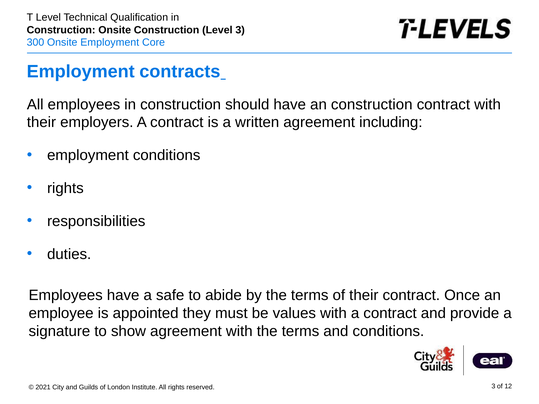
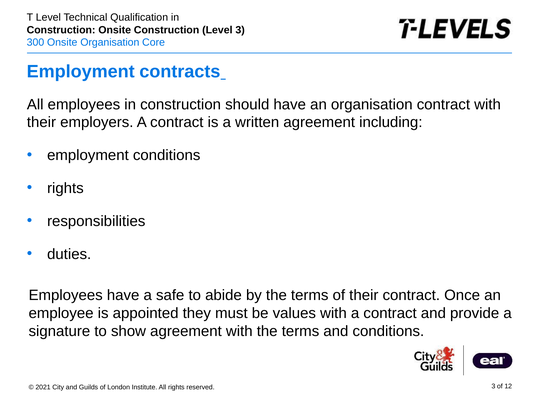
Employment: Employment -> Organisation (110, 43)
an construction: construction -> organisation (372, 104)
